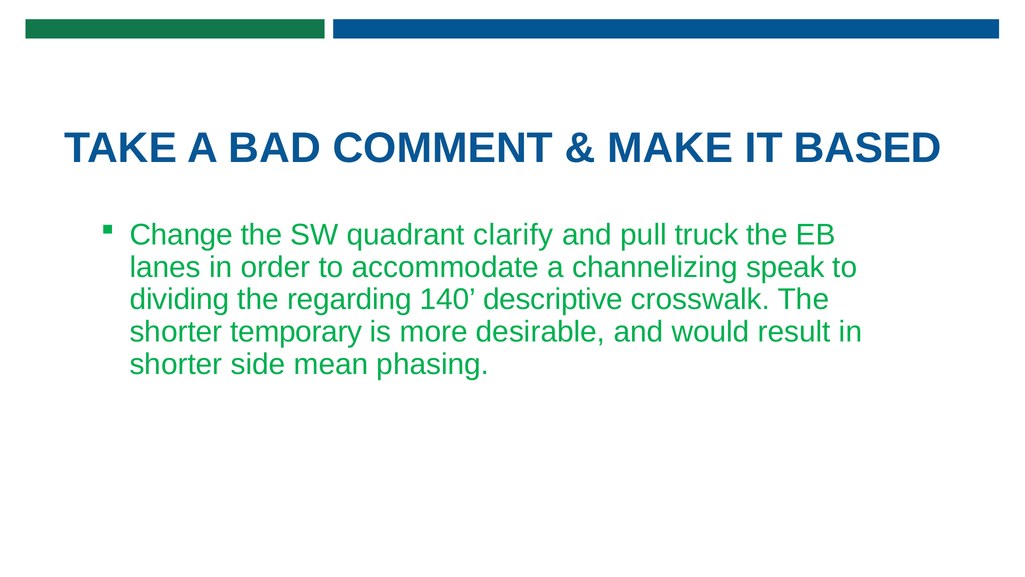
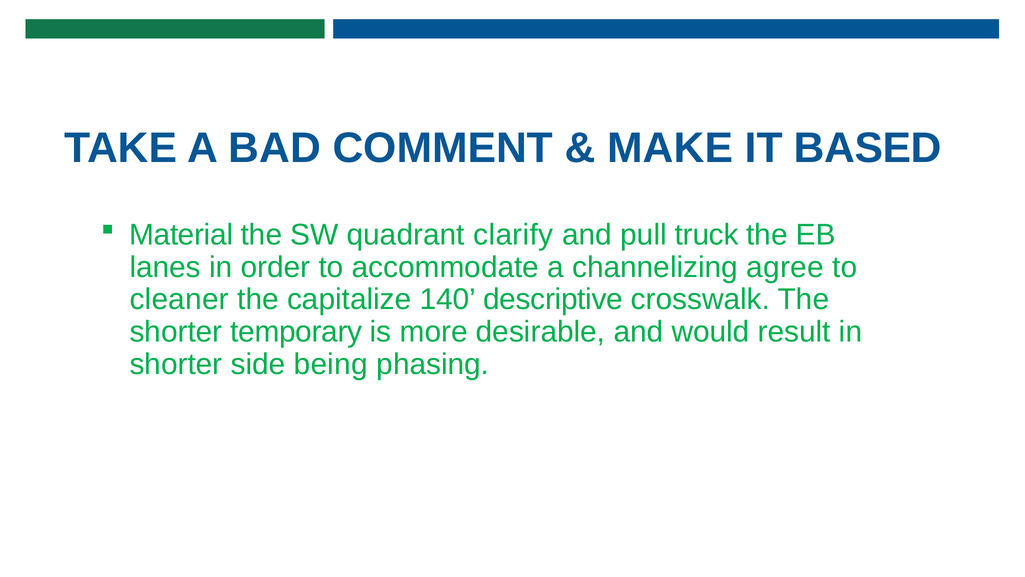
Change: Change -> Material (181, 235)
speak: speak -> agree (785, 267)
dividing: dividing -> cleaner (179, 299)
regarding: regarding -> capitalize (349, 299)
mean: mean -> being (331, 364)
